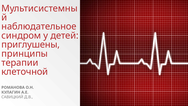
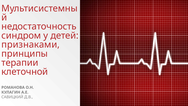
наблюдательное: наблюдательное -> недостаточность (39, 26)
приглушены: приглушены -> признаками (31, 45)
